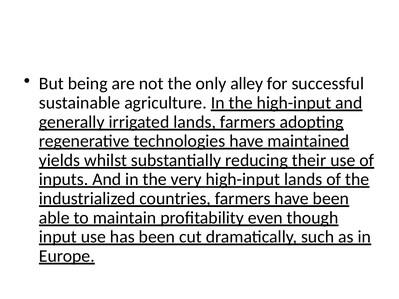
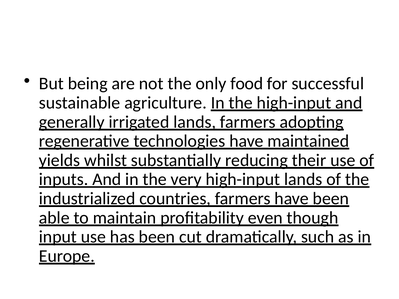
alley: alley -> food (247, 84)
